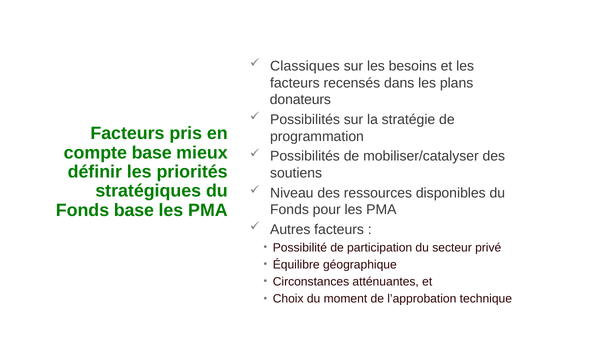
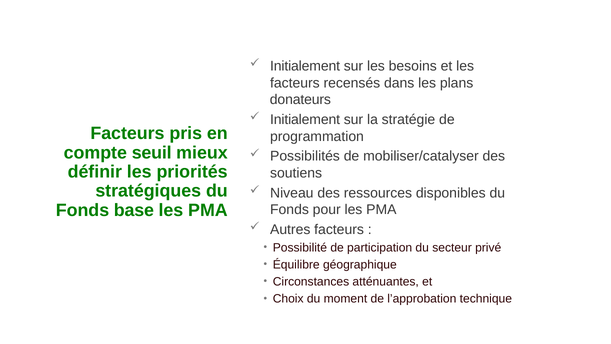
Classiques: Classiques -> Initialement (305, 66)
Possibilités: Possibilités -> Initialement (305, 119)
compte base: base -> seuil (152, 153)
